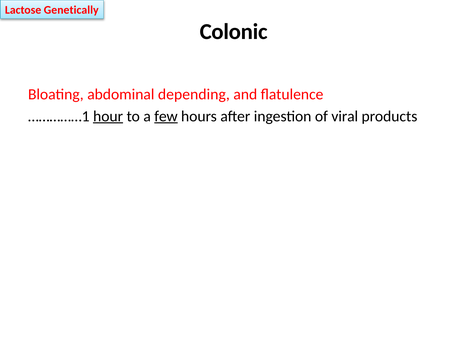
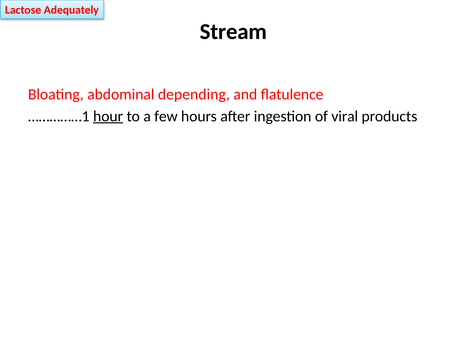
Genetically: Genetically -> Adequately (71, 10)
Colonic: Colonic -> Stream (234, 32)
few underline: present -> none (166, 116)
